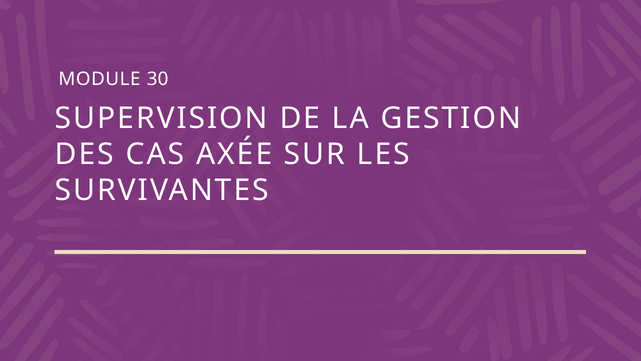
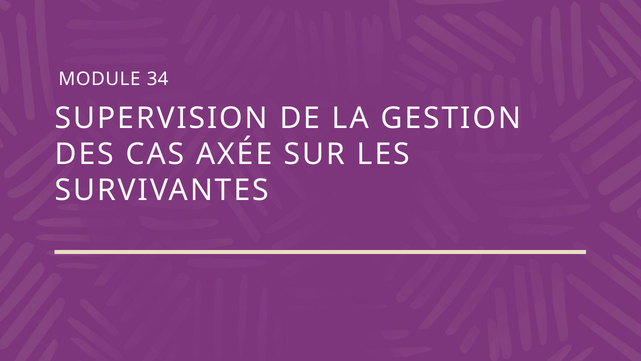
30: 30 -> 34 (158, 79)
